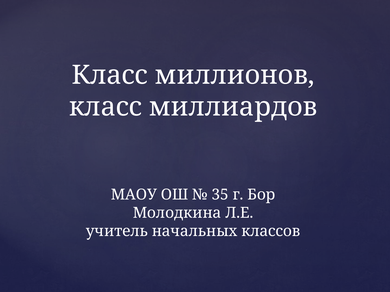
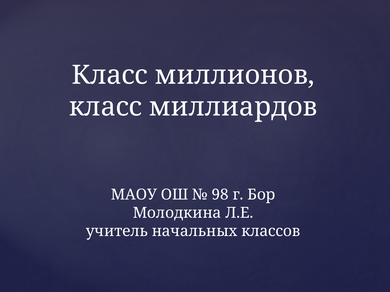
35: 35 -> 98 (220, 195)
